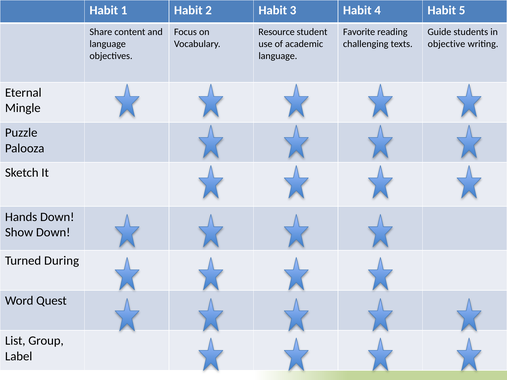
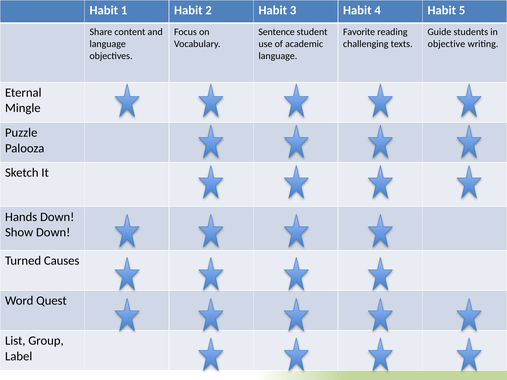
Resource: Resource -> Sentence (277, 32)
During: During -> Causes (62, 261)
